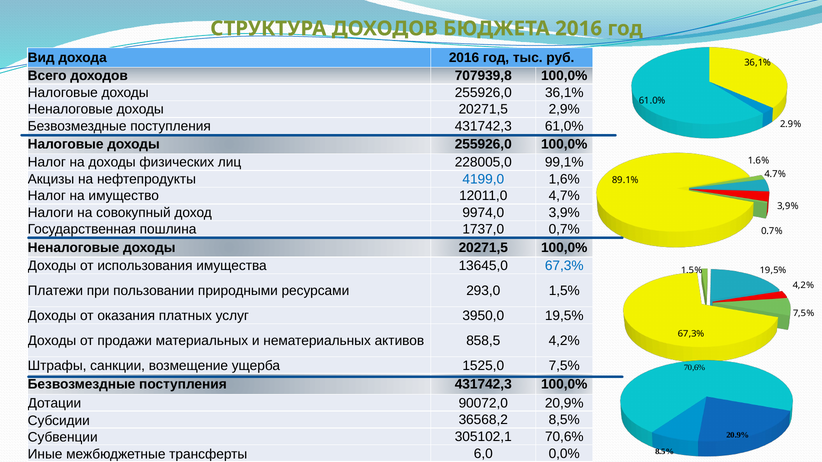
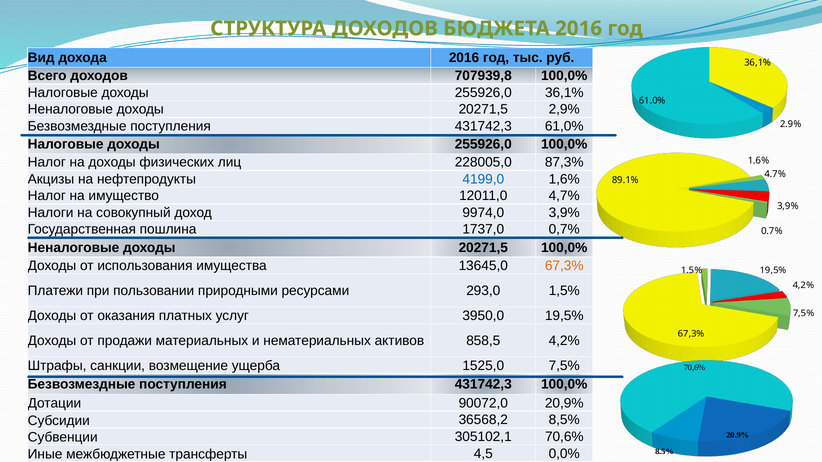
99,1%: 99,1% -> 87,3% (564, 163)
67,3% colour: blue -> orange (564, 266)
6,0: 6,0 -> 4,5 (483, 454)
